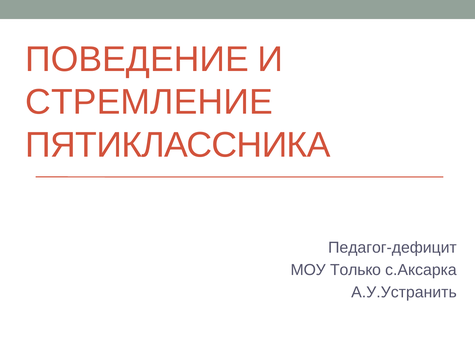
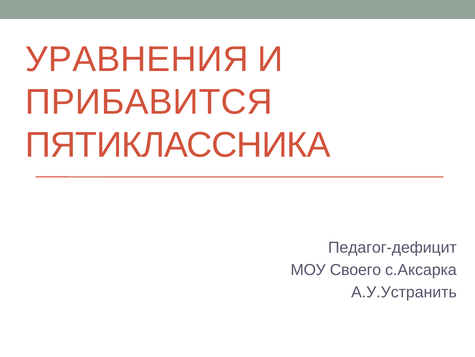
ПОВЕДЕНИЕ: ПОВЕДЕНИЕ -> УРАВНЕНИЯ (137, 59)
СТРЕМЛЕНИЕ: СТРЕМЛЕНИЕ -> ПРИБАВИТСЯ (149, 102)
Только: Только -> Своего (355, 269)
